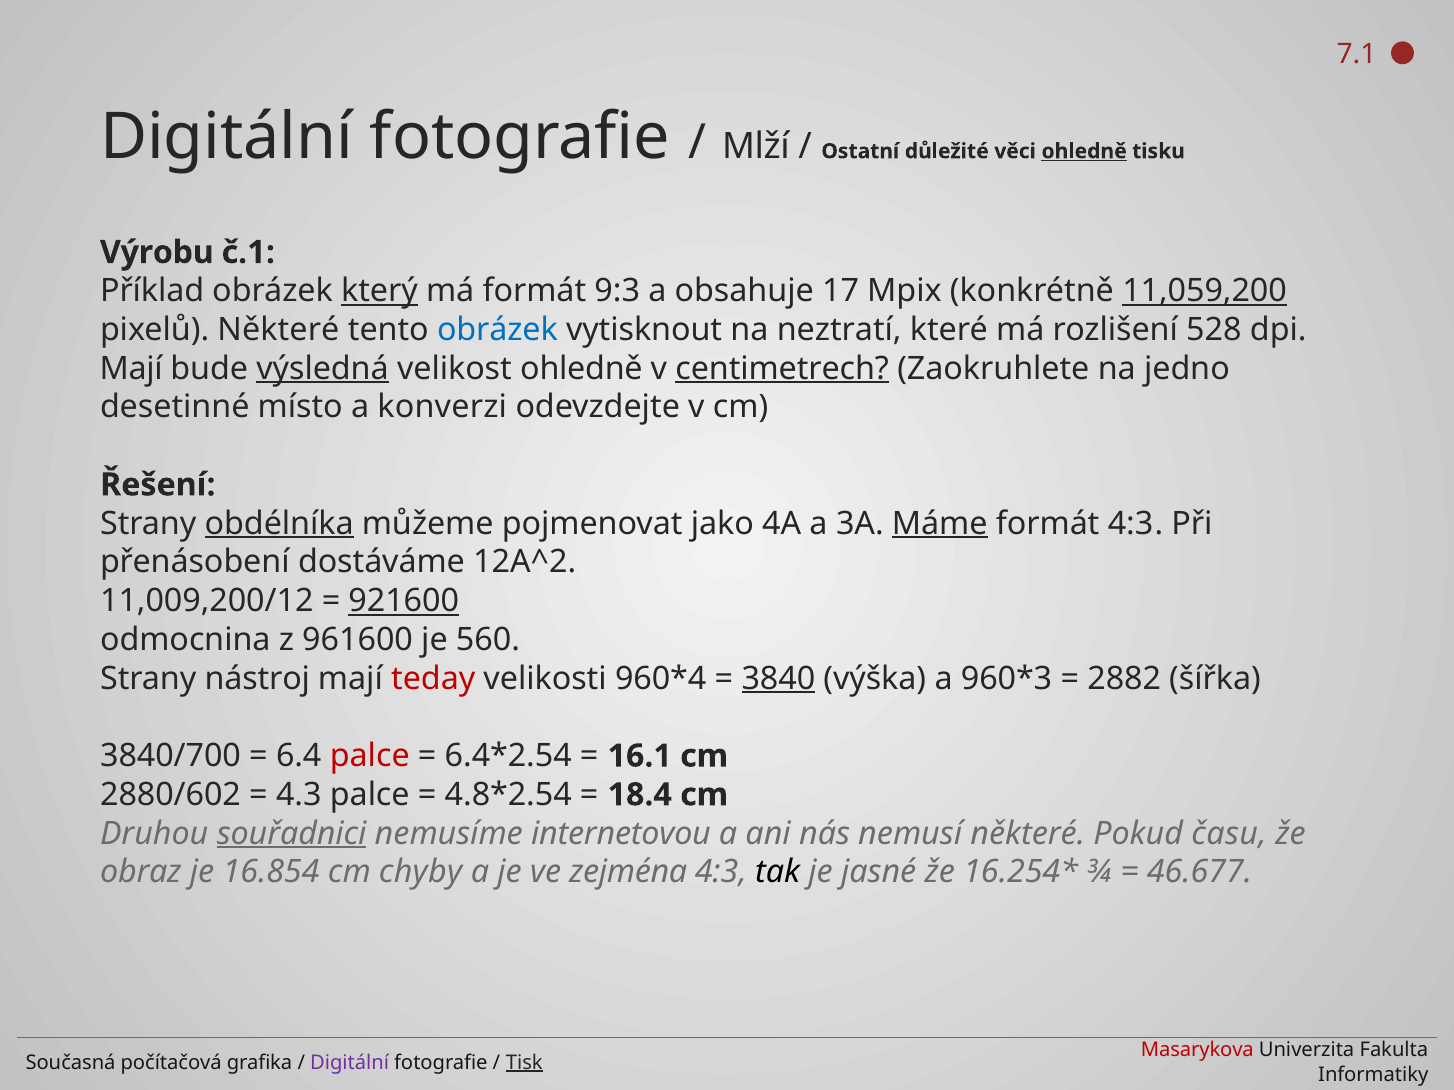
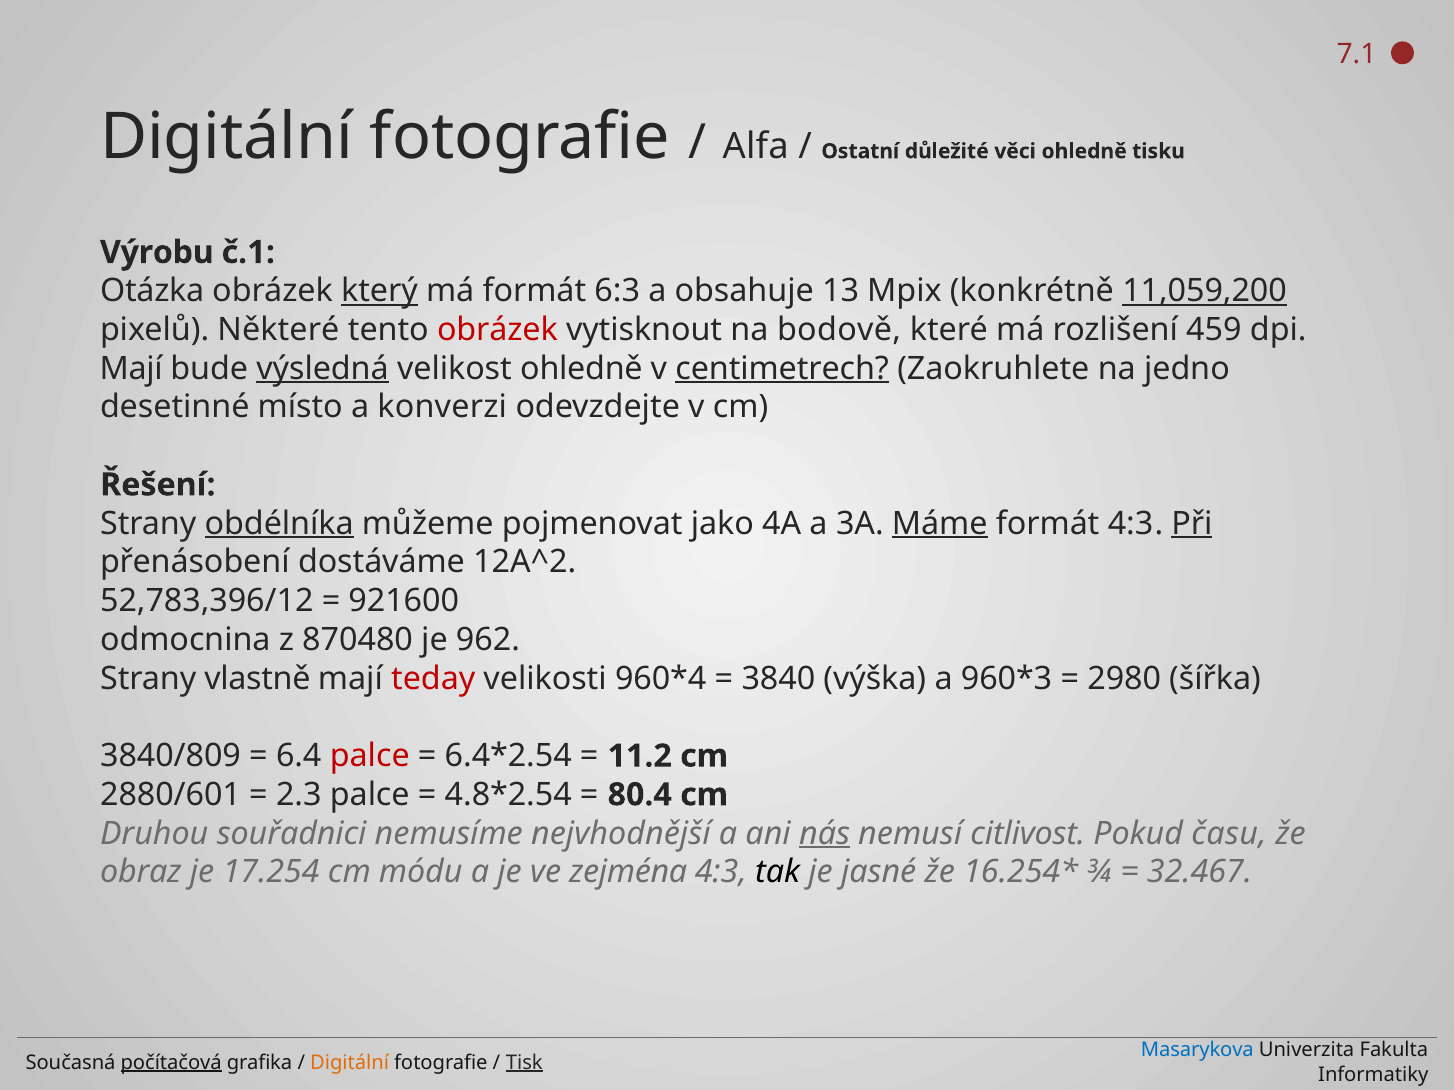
Mlží: Mlží -> Alfa (756, 146)
ohledně underline: present -> none (1084, 151)
Příklad: Příklad -> Otázka (152, 291)
9:3: 9:3 -> 6:3 (617, 291)
17: 17 -> 13 (841, 291)
obrázek colour: blue -> red (497, 330)
neztratí: neztratí -> bodově (839, 330)
528: 528 -> 459 (1214, 330)
Při underline: none -> present (1192, 524)
11,009,200/12: 11,009,200/12 -> 52,783,396/12 (207, 601)
921600 underline: present -> none (404, 601)
961600: 961600 -> 870480 (358, 640)
560: 560 -> 962 (488, 640)
nástroj: nástroj -> vlastně (257, 679)
3840 underline: present -> none (778, 679)
2882: 2882 -> 2980 (1124, 679)
3840/700: 3840/700 -> 3840/809 (171, 756)
16.1: 16.1 -> 11.2 (640, 756)
2880/602: 2880/602 -> 2880/601 (171, 795)
4.3: 4.3 -> 2.3 (299, 795)
18.4: 18.4 -> 80.4 (640, 795)
souřadnici underline: present -> none (292, 834)
internetovou: internetovou -> nejvhodnější (621, 834)
nás underline: none -> present (825, 834)
nemusí některé: některé -> citlivost (1028, 834)
16.854: 16.854 -> 17.254 (271, 873)
chyby: chyby -> módu (421, 873)
46.677: 46.677 -> 32.467 (1200, 873)
Masarykova colour: red -> blue (1197, 1051)
počítačová underline: none -> present (171, 1063)
Digitální colour: purple -> orange (350, 1063)
